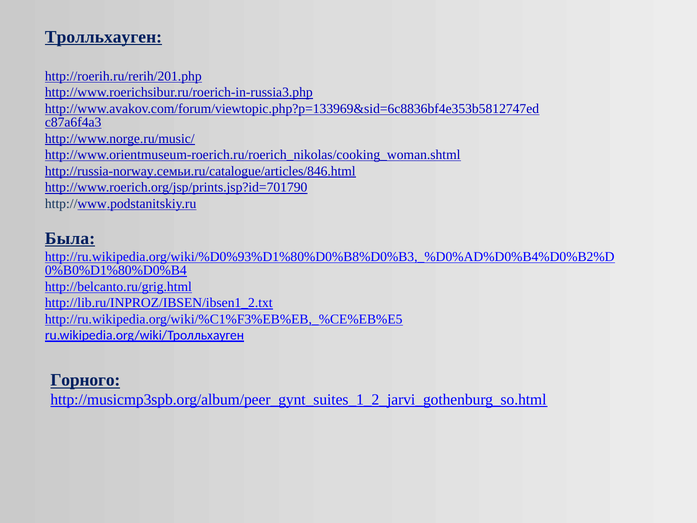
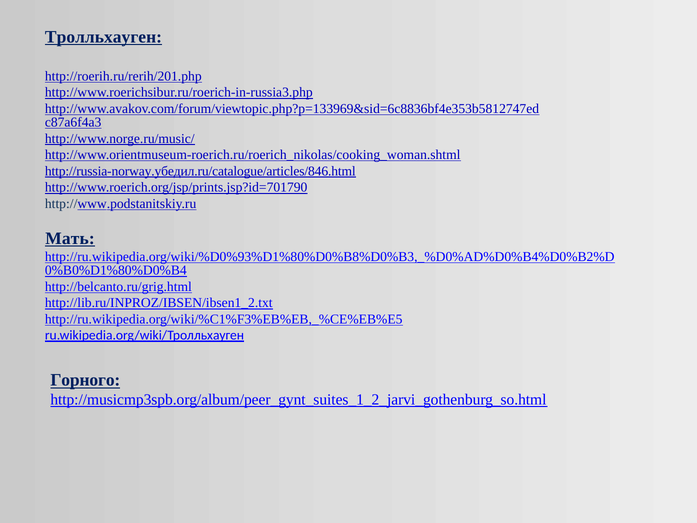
http://russia-norway.семьи.ru/catalogue/articles/846.html: http://russia-norway.семьи.ru/catalogue/articles/846.html -> http://russia-norway.убедил.ru/catalogue/articles/846.html (200, 171)
Была: Была -> Мать (70, 238)
